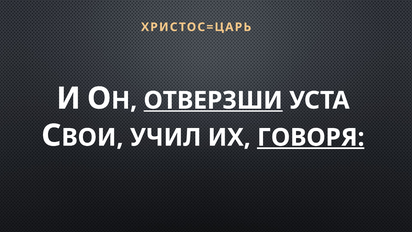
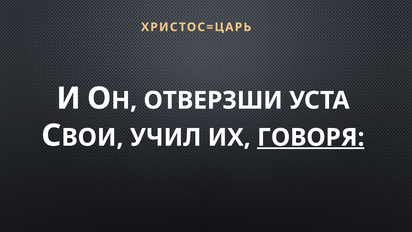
ОТВЕРЗШИ underline: present -> none (213, 100)
